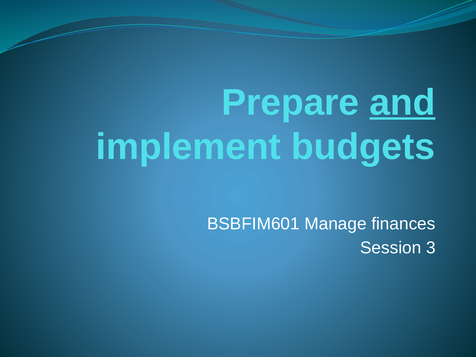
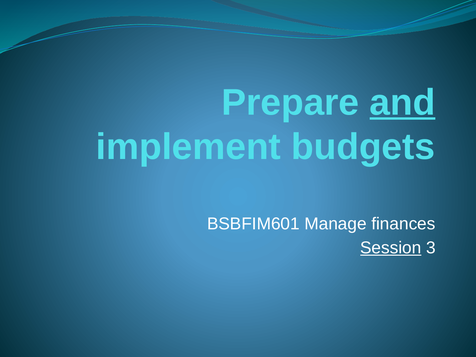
Session underline: none -> present (391, 248)
